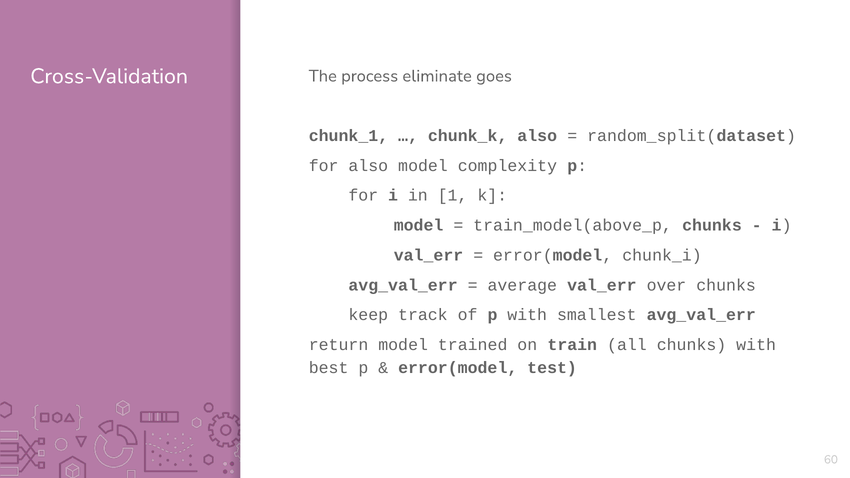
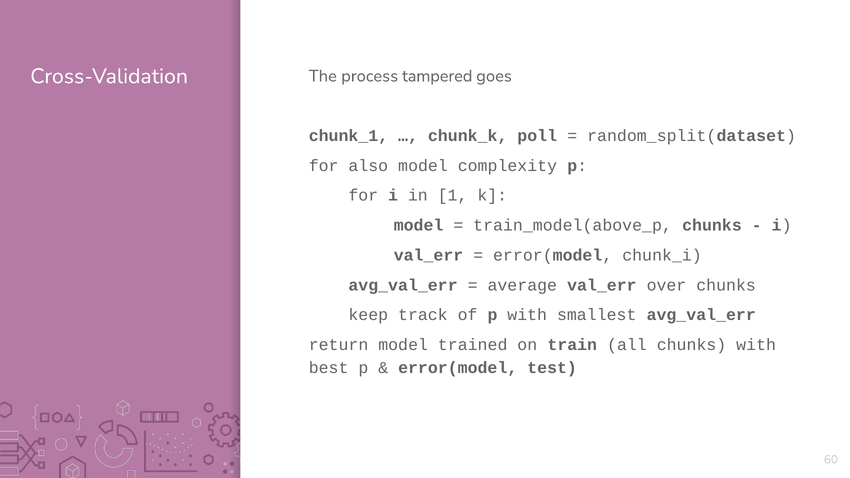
eliminate: eliminate -> tampered (437, 76)
chunk_k also: also -> poll (537, 136)
